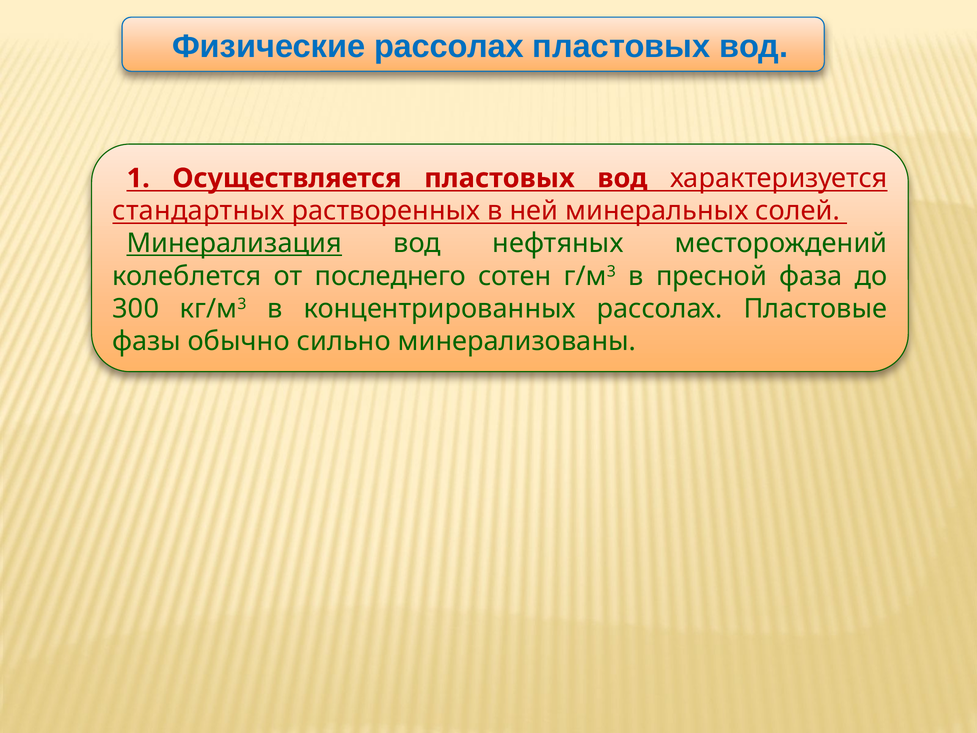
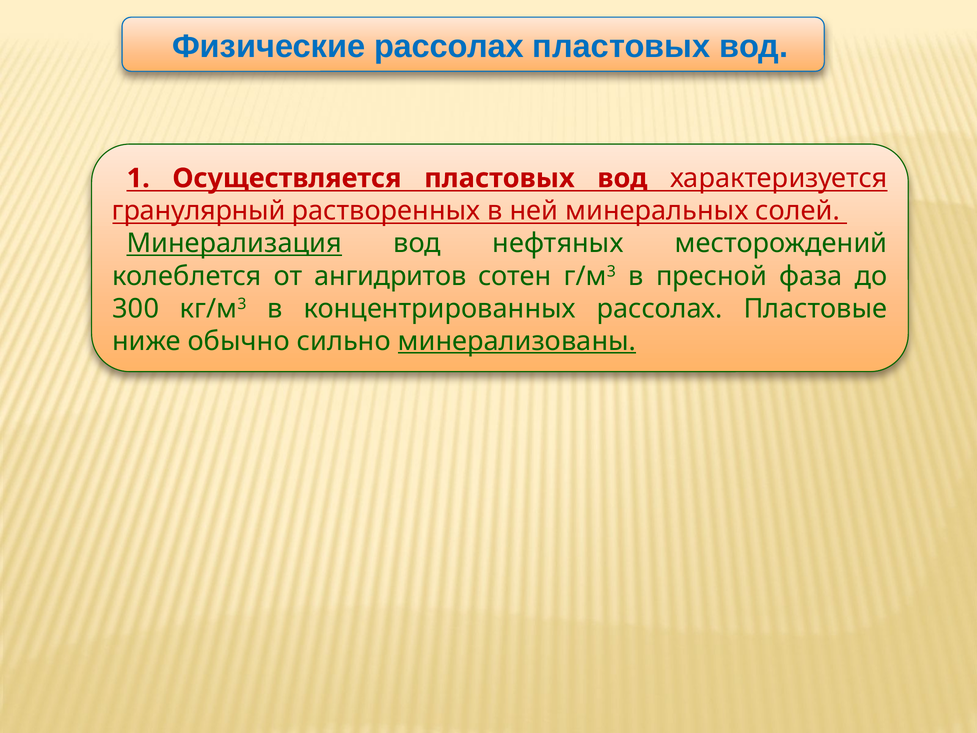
стандартных: стандартных -> гранулярный (199, 211)
последнего: последнего -> ангидритов (391, 276)
фазы: фазы -> ниже (147, 341)
минерализованы underline: none -> present (517, 341)
